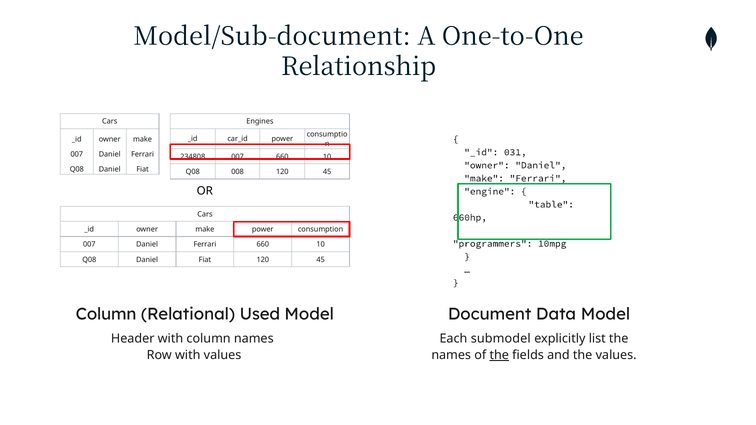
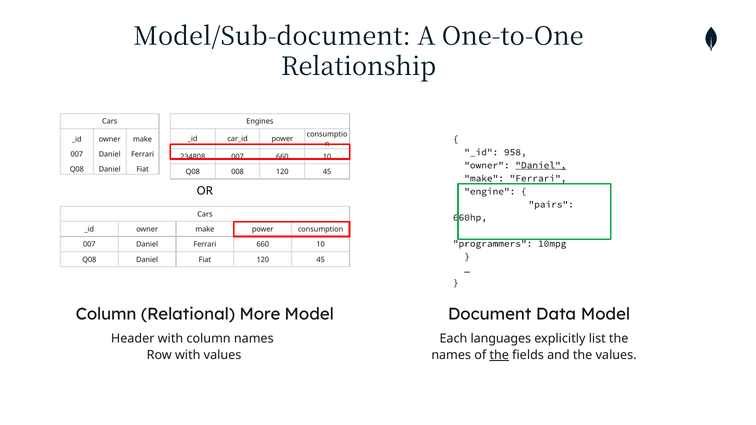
031: 031 -> 958 (515, 152)
Daniel underline: none -> present (541, 165)
table: table -> pairs (551, 205)
Used: Used -> More (260, 314)
submodel: submodel -> languages (501, 339)
